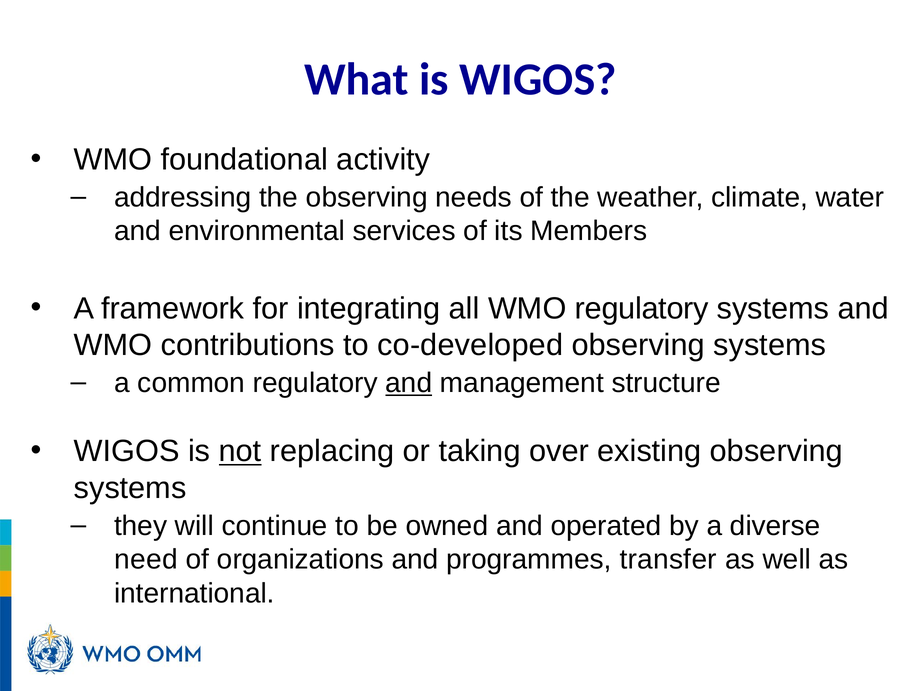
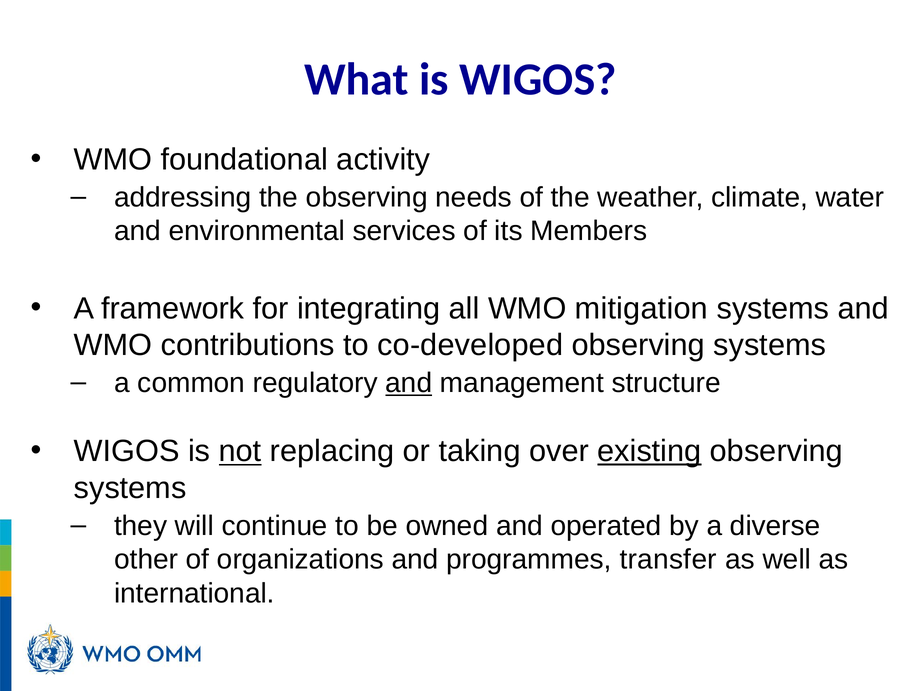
WMO regulatory: regulatory -> mitigation (641, 308)
existing underline: none -> present (649, 451)
need: need -> other (146, 559)
